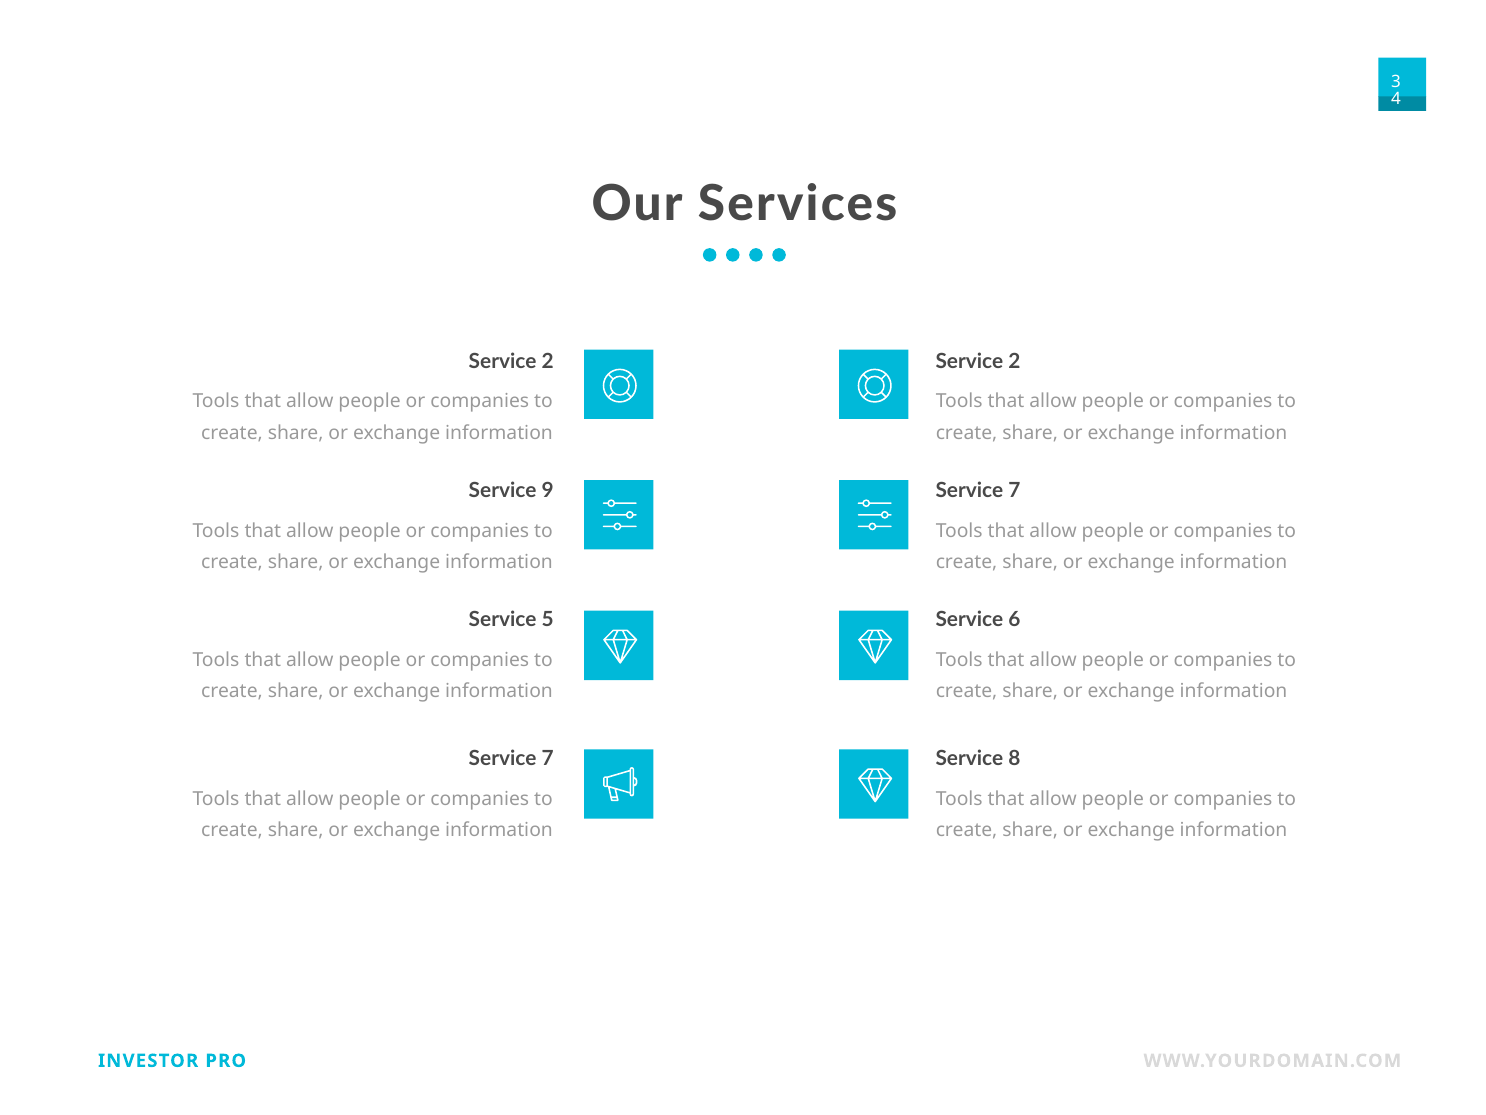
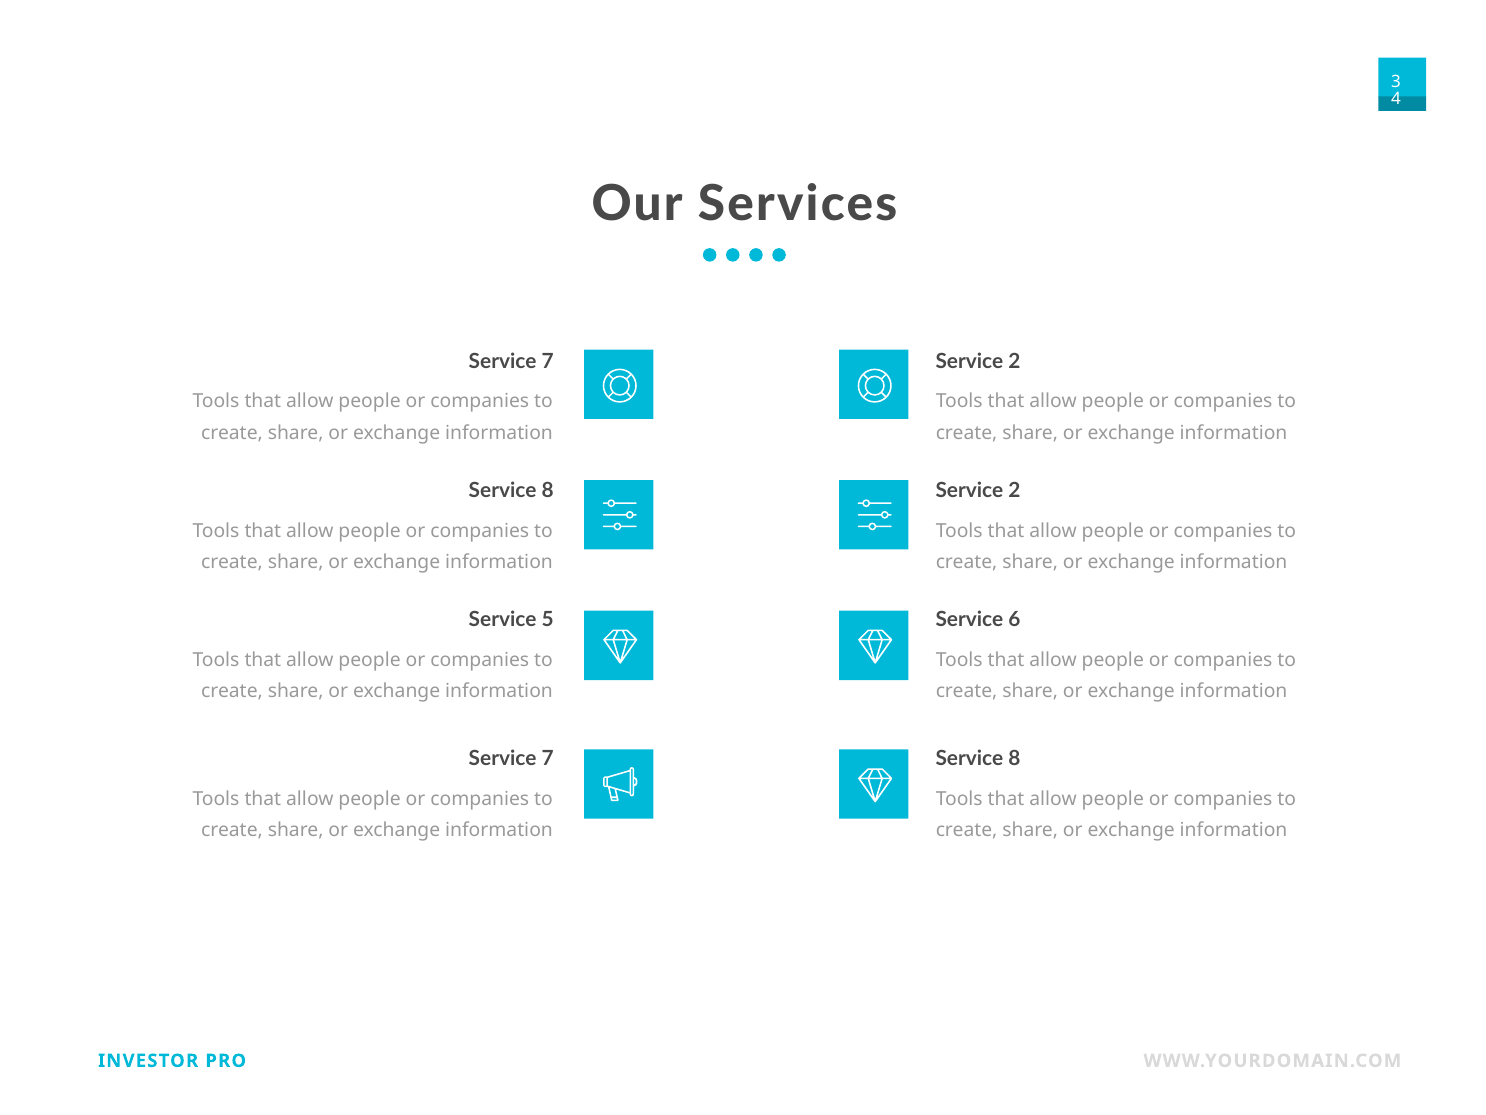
2: 2 -> 7 (548, 361)
9: 9 -> 8 (548, 491)
7: 7 -> 2 (1014, 491)
